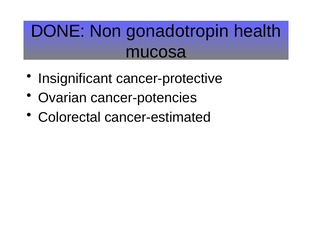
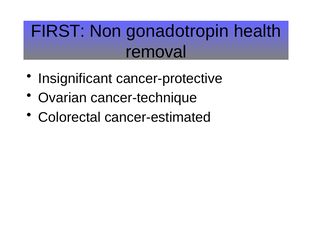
DONE: DONE -> FIRST (58, 31)
mucosa: mucosa -> removal (156, 52)
cancer-potencies: cancer-potencies -> cancer-technique (144, 98)
